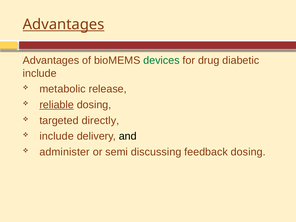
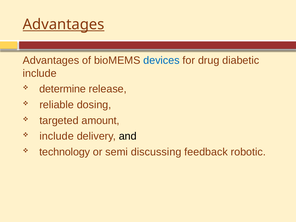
devices colour: green -> blue (161, 60)
metabolic: metabolic -> determine (63, 89)
reliable underline: present -> none (57, 105)
directly: directly -> amount (101, 120)
administer: administer -> technology (65, 152)
feedback dosing: dosing -> robotic (248, 152)
